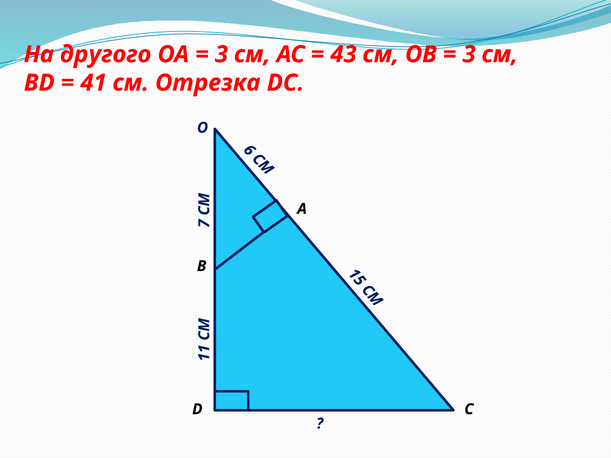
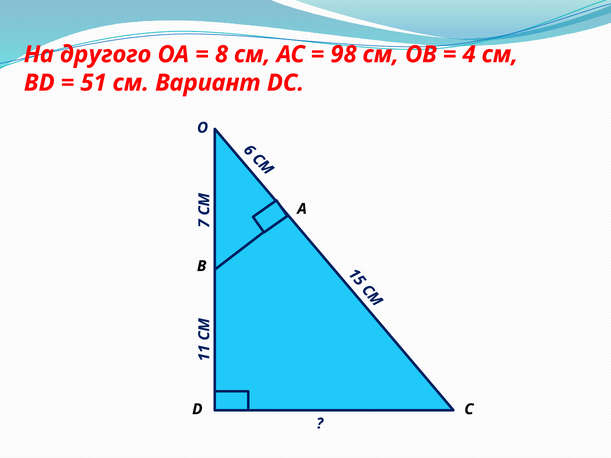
3: 3 -> 8 (221, 54)
43: 43 -> 98 (343, 54)
3: 3 -> 4 (469, 54)
41: 41 -> 51 (94, 83)
Отрезка: Отрезка -> Вариант (208, 83)
